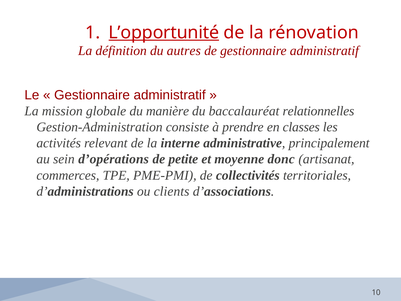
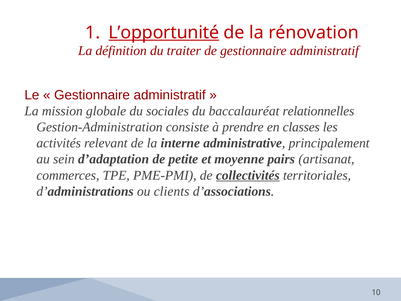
autres: autres -> traiter (184, 51)
manière: manière -> sociales (168, 111)
d’opérations: d’opérations -> d’adaptation (114, 159)
donc: donc -> pairs (281, 159)
collectivités underline: none -> present (248, 175)
